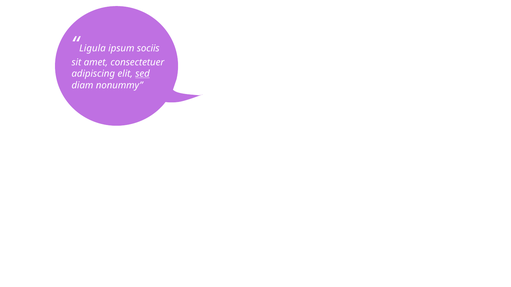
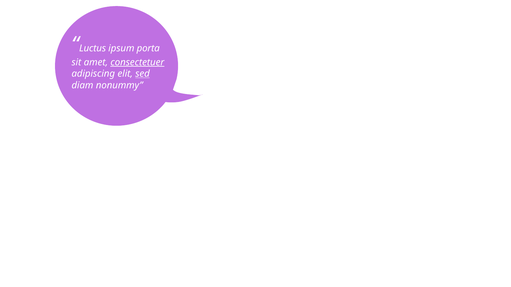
Ligula: Ligula -> Luctus (93, 49)
sociis: sociis -> porta (148, 49)
consectetuer underline: none -> present (137, 62)
